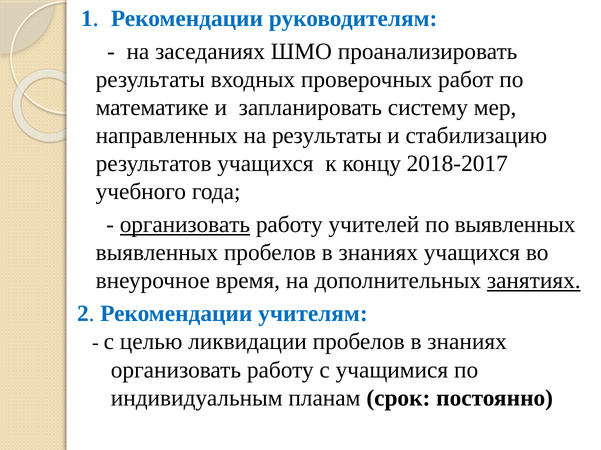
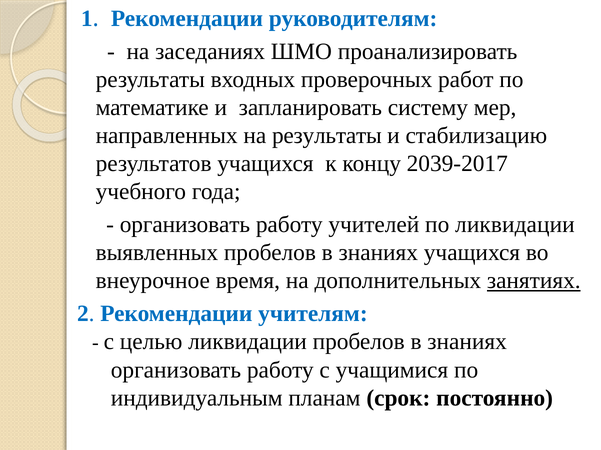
2018-2017: 2018-2017 -> 2039-2017 (457, 164)
организовать underline: present -> none (185, 225)
по выявленных: выявленных -> ликвидации (515, 225)
